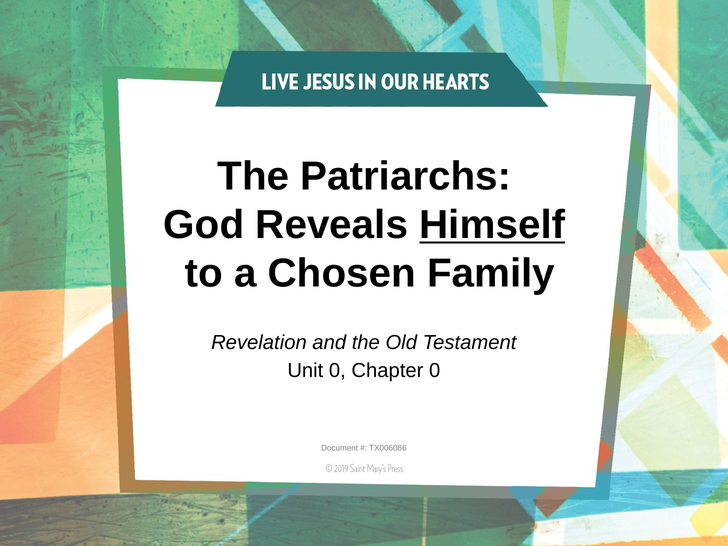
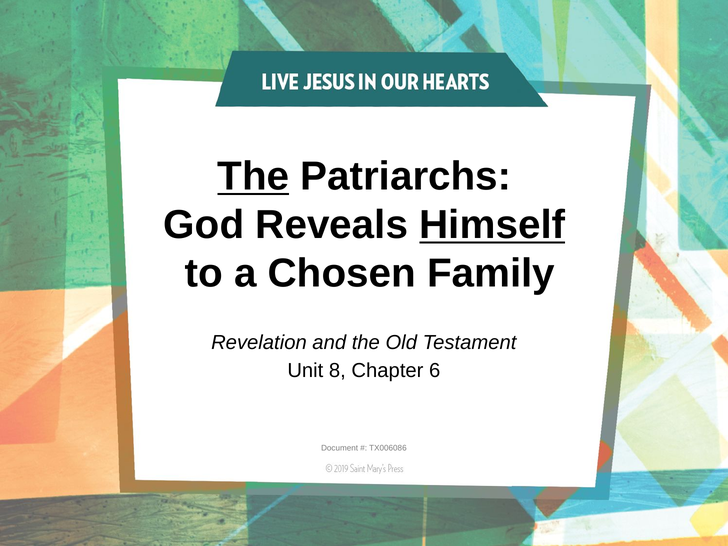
The underline: none -> present (253, 177)
Unit 0: 0 -> 8 (337, 371)
Chapter 0: 0 -> 6 (435, 371)
